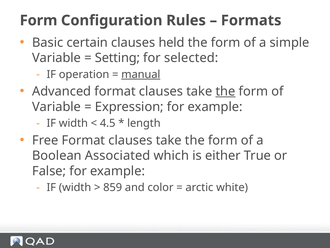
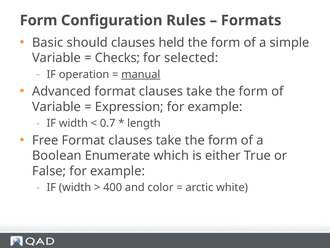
certain: certain -> should (87, 42)
Setting: Setting -> Checks (117, 58)
the underline: present -> none (225, 91)
4.5: 4.5 -> 0.7 (108, 123)
Associated: Associated -> Enumerate (118, 155)
859: 859 -> 400 (113, 187)
